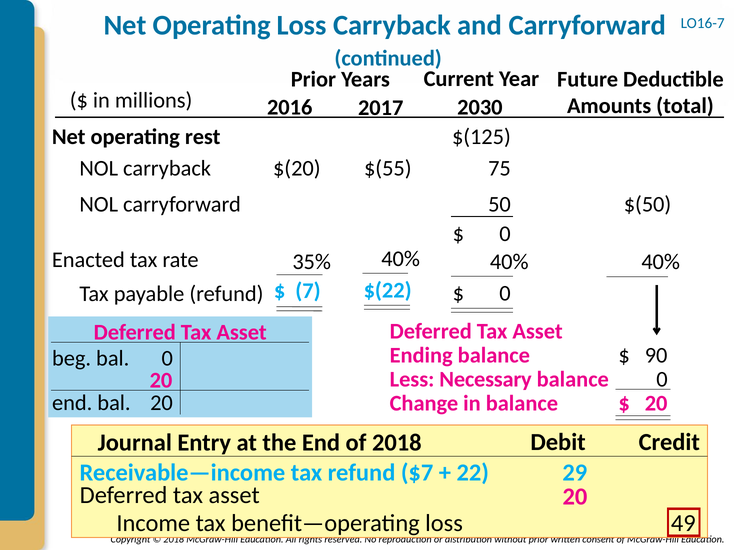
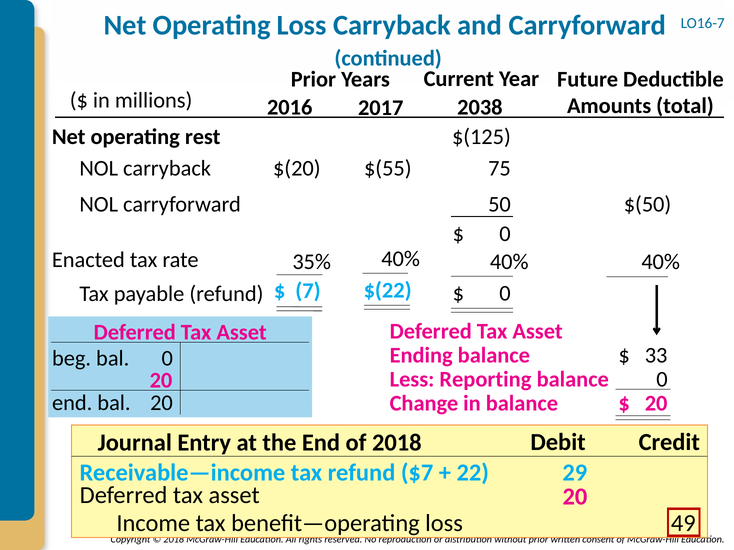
2030: 2030 -> 2038 (480, 107)
90: 90 -> 33 (656, 356)
Necessary: Necessary -> Reporting (485, 380)
